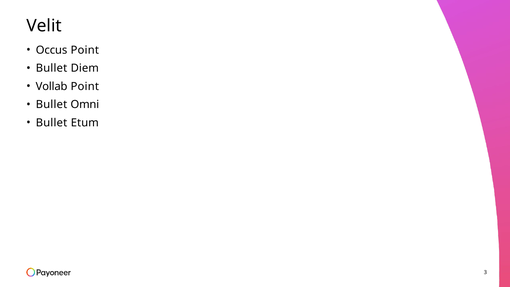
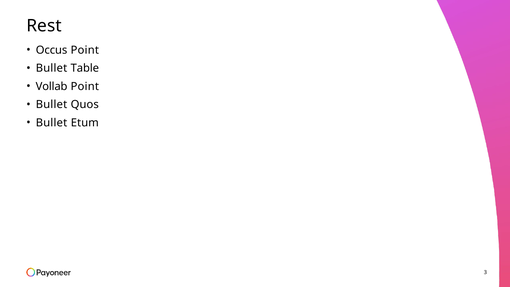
Velit: Velit -> Rest (44, 26)
Diem: Diem -> Table (85, 68)
Omni: Omni -> Quos (85, 105)
